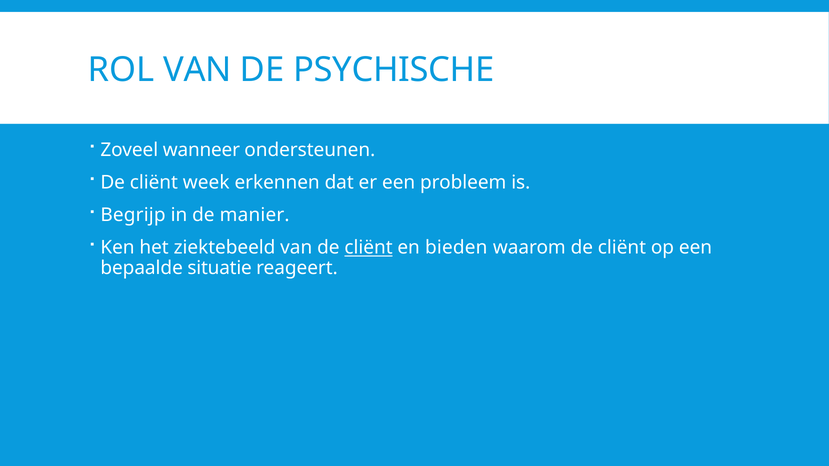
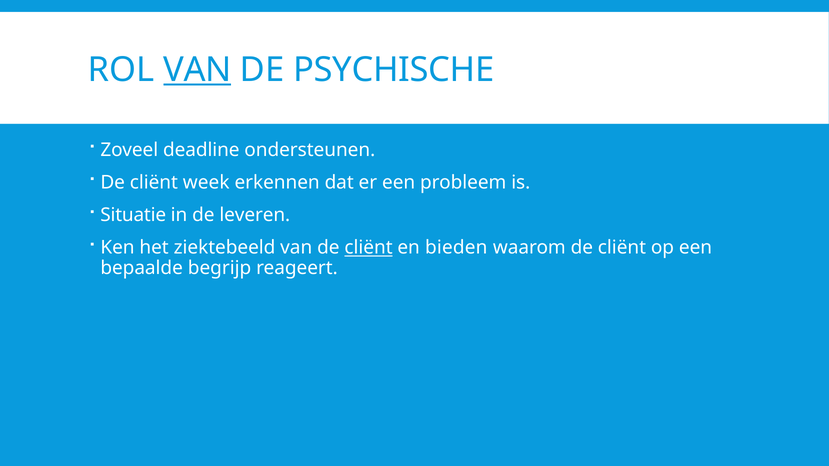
VAN underline: none -> present (197, 70)
wanneer: wanneer -> deadline (201, 150)
Begrijp: Begrijp -> Situatie (133, 215)
manier: manier -> leveren (255, 215)
situatie: situatie -> begrijp (220, 268)
